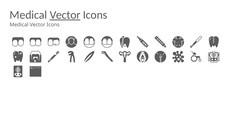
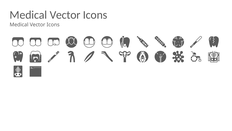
Vector underline: present -> none (65, 15)
